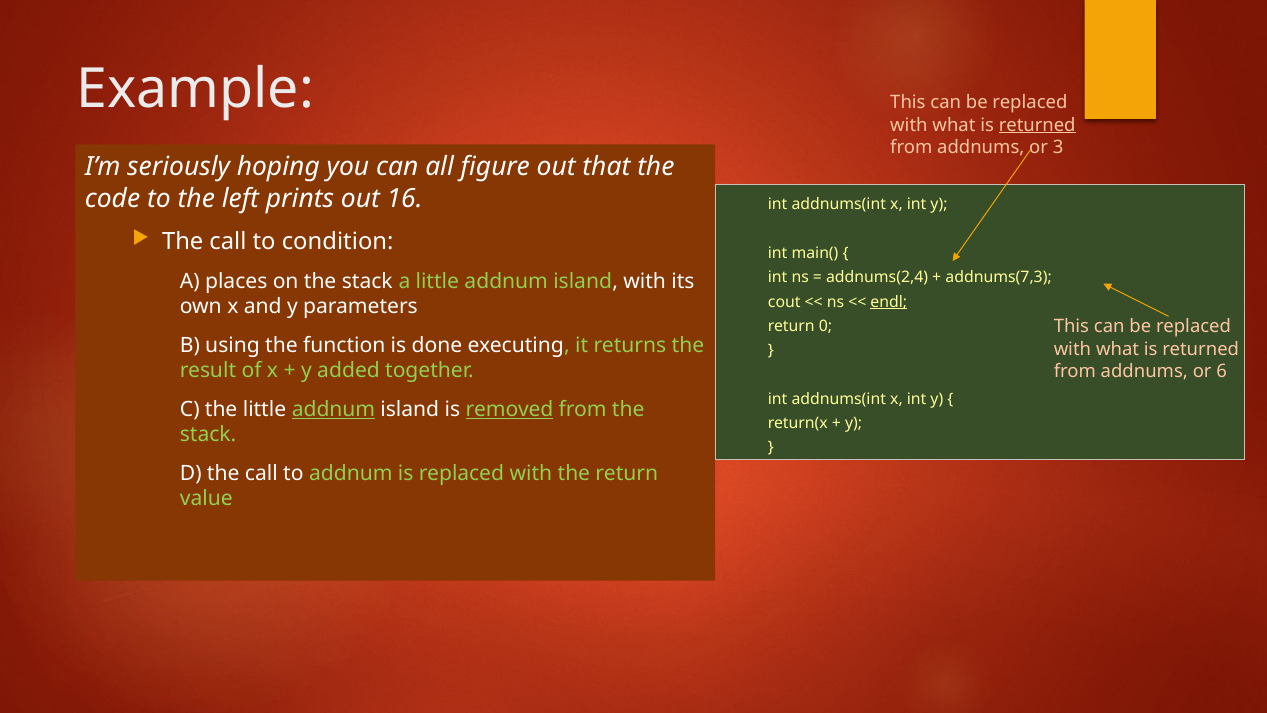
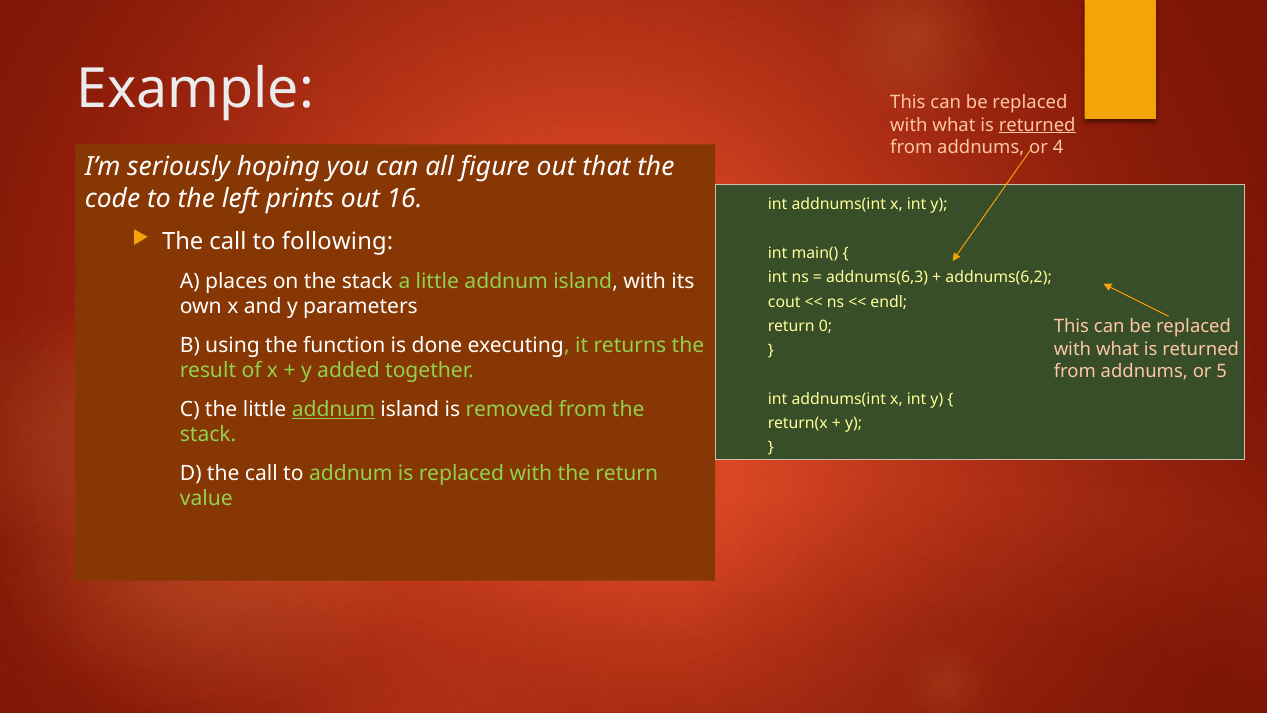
3: 3 -> 4 (1058, 147)
condition: condition -> following (338, 242)
addnums(2,4: addnums(2,4 -> addnums(6,3 (877, 278)
addnums(7,3: addnums(7,3 -> addnums(6,2 (999, 278)
endl underline: present -> none (889, 302)
6: 6 -> 5 (1222, 371)
removed underline: present -> none (510, 409)
